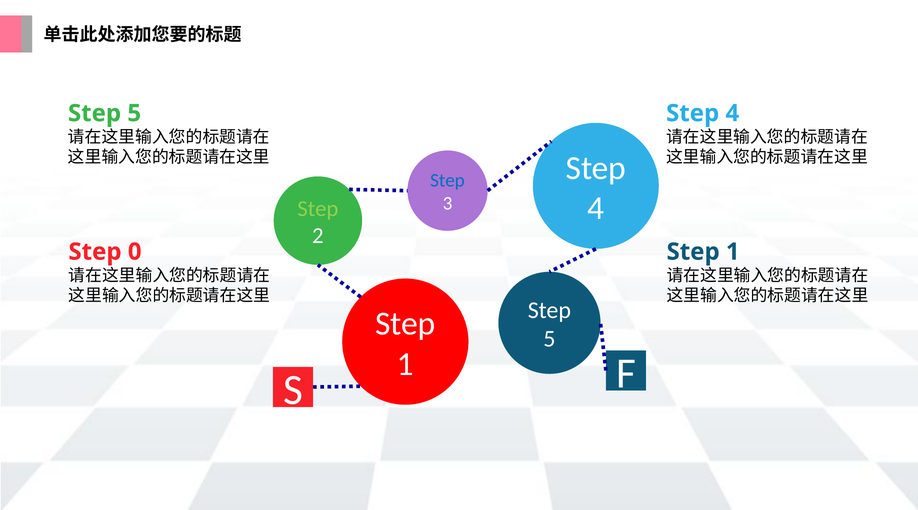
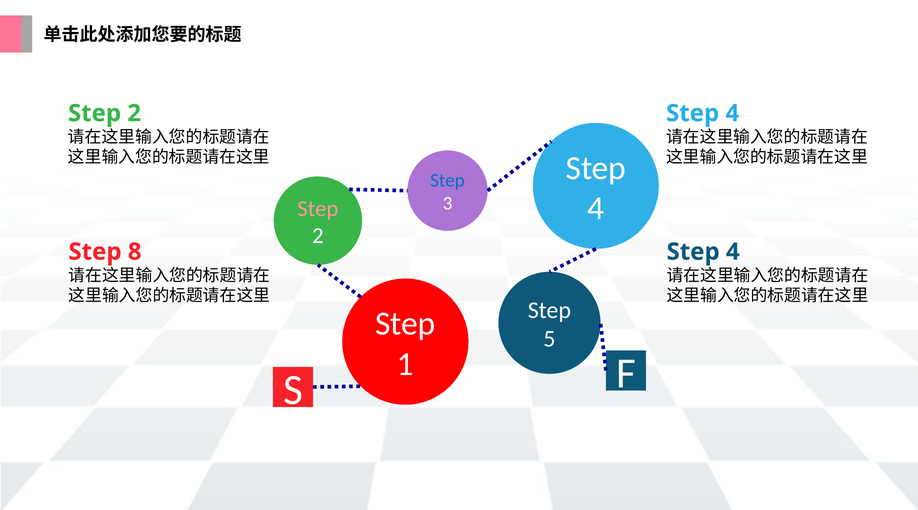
5: 5 -> 2 (134, 113)
Step colour: light green -> pink (318, 209)
0: 0 -> 8 (135, 252)
1: 1 -> 4 (733, 252)
